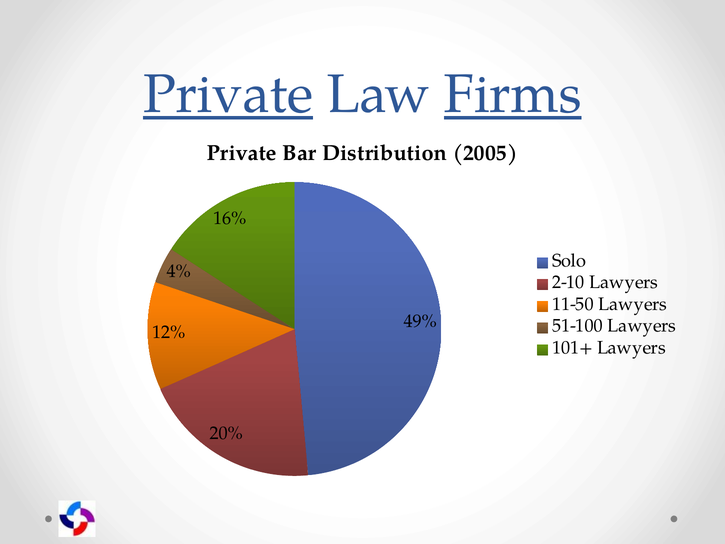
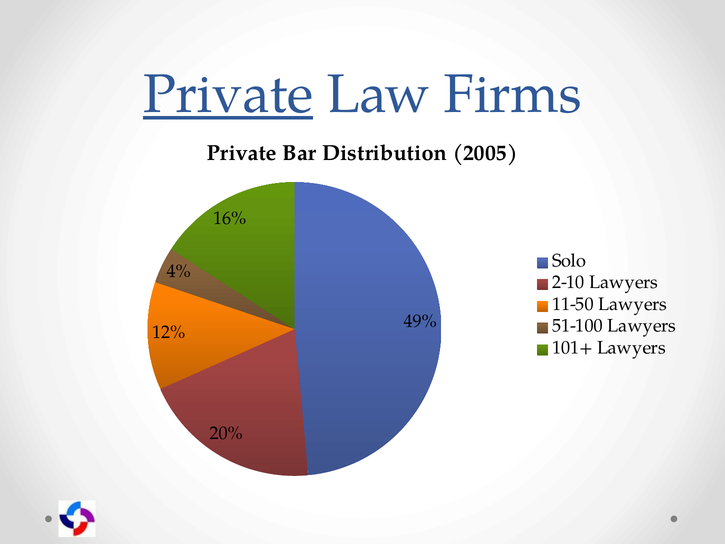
Firms underline: present -> none (513, 94)
